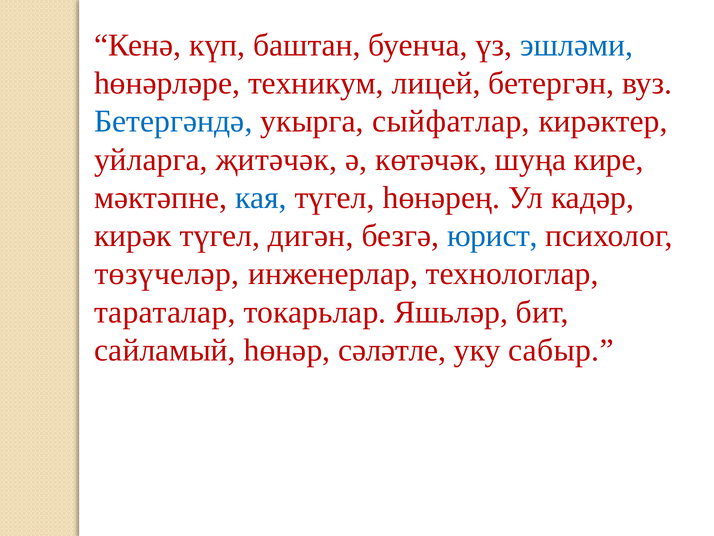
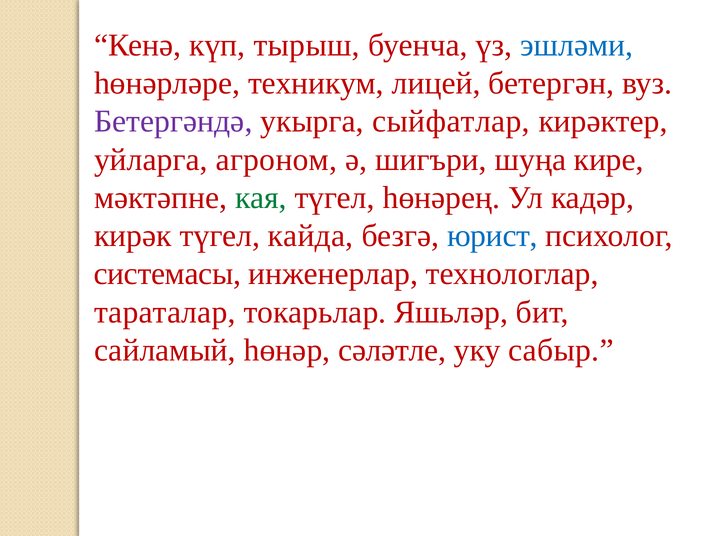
баштан: баштан -> тырыш (307, 45)
Бетергәндә colour: blue -> purple (173, 121)
җитәчәк: җитәчәк -> агроном (276, 159)
көтәчәк: көтәчәк -> шигъри (431, 159)
кая colour: blue -> green (261, 197)
дигән: дигән -> кайда (311, 236)
төзүчеләр: төзүчеләр -> системасы (167, 274)
